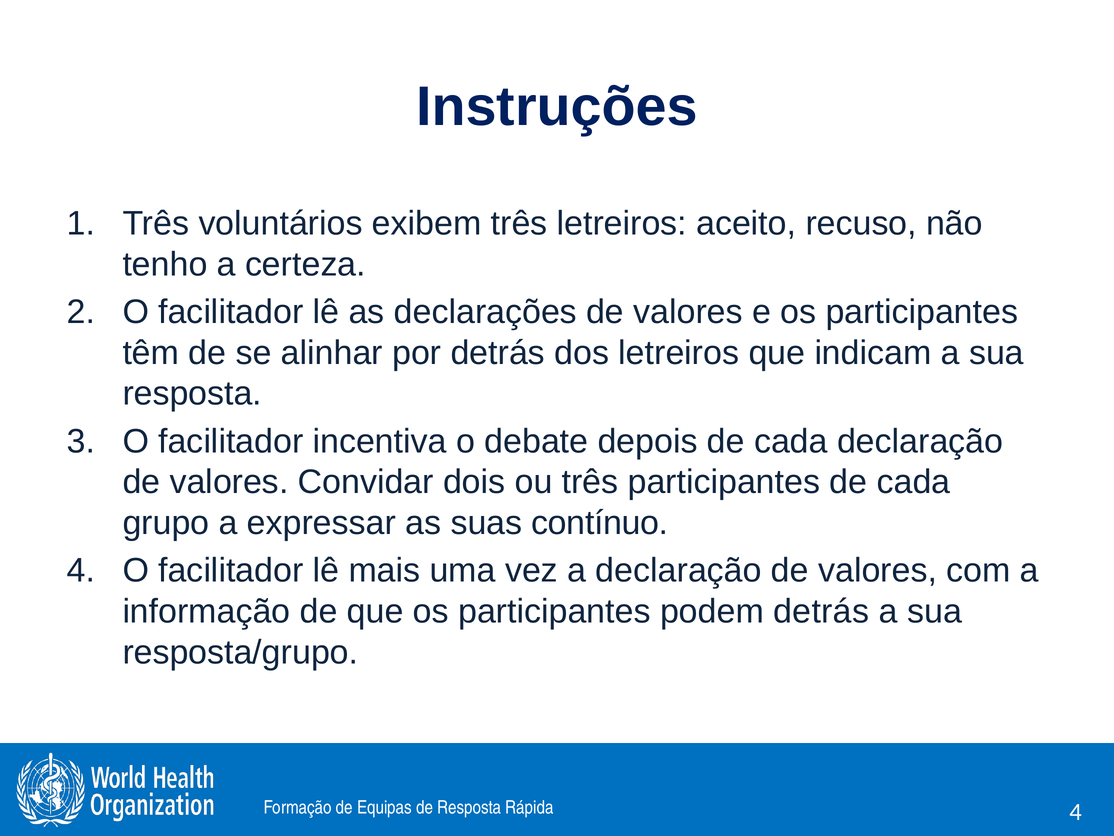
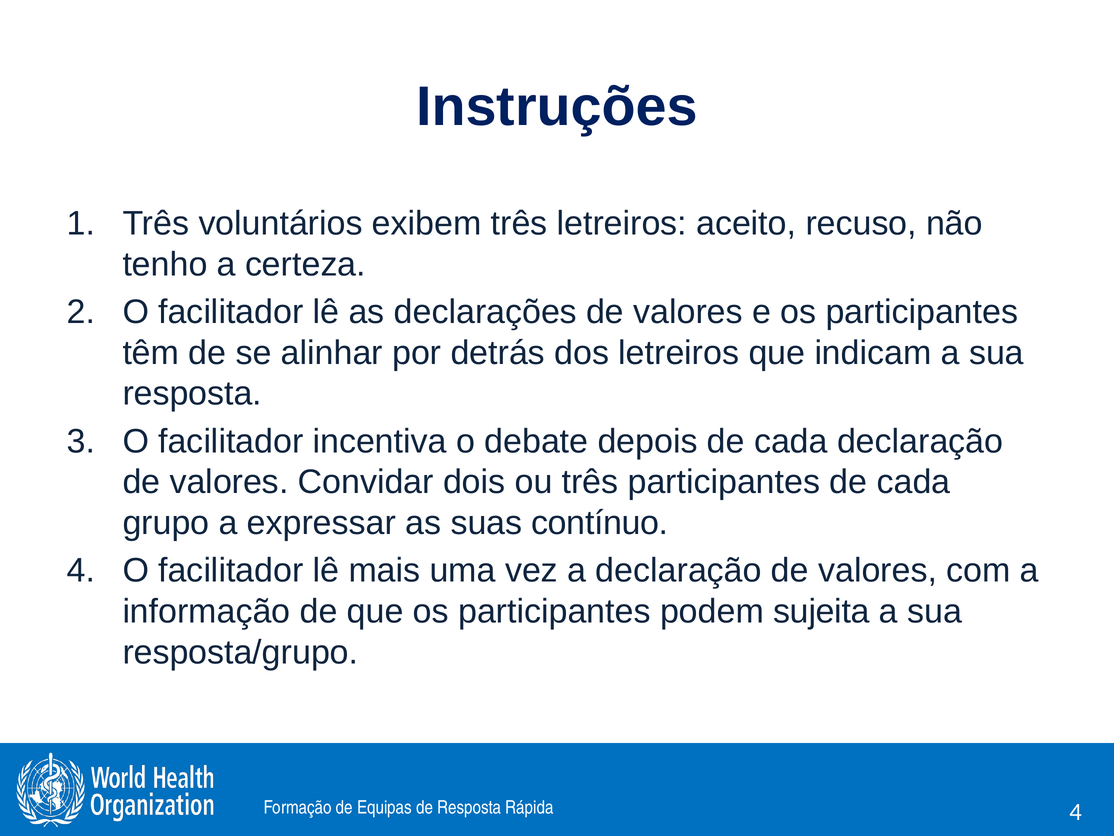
podem detrás: detrás -> sujeita (821, 611)
